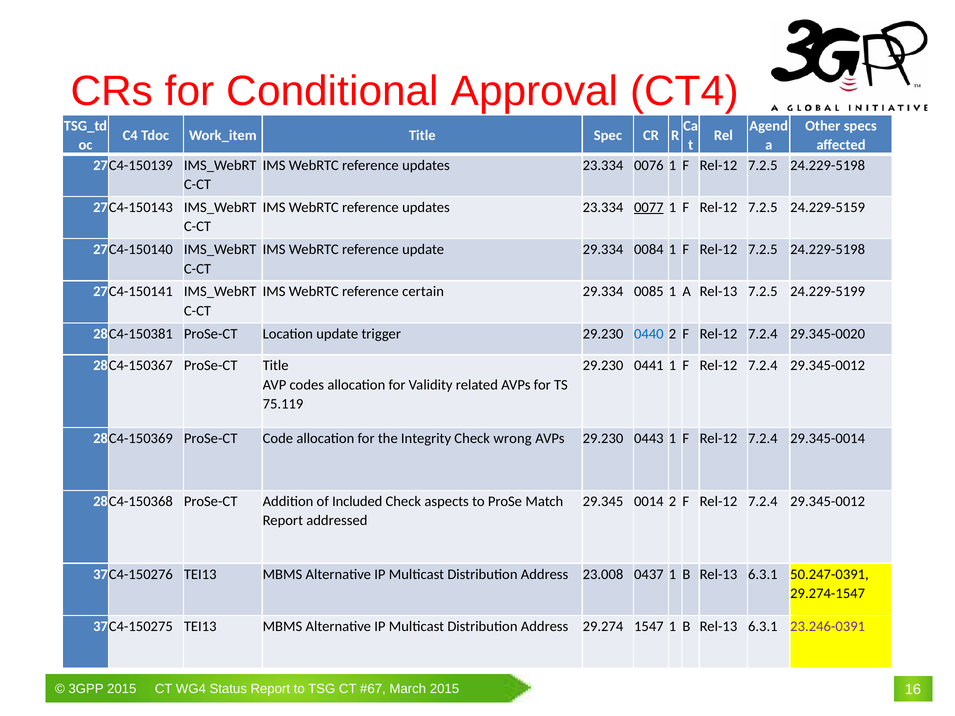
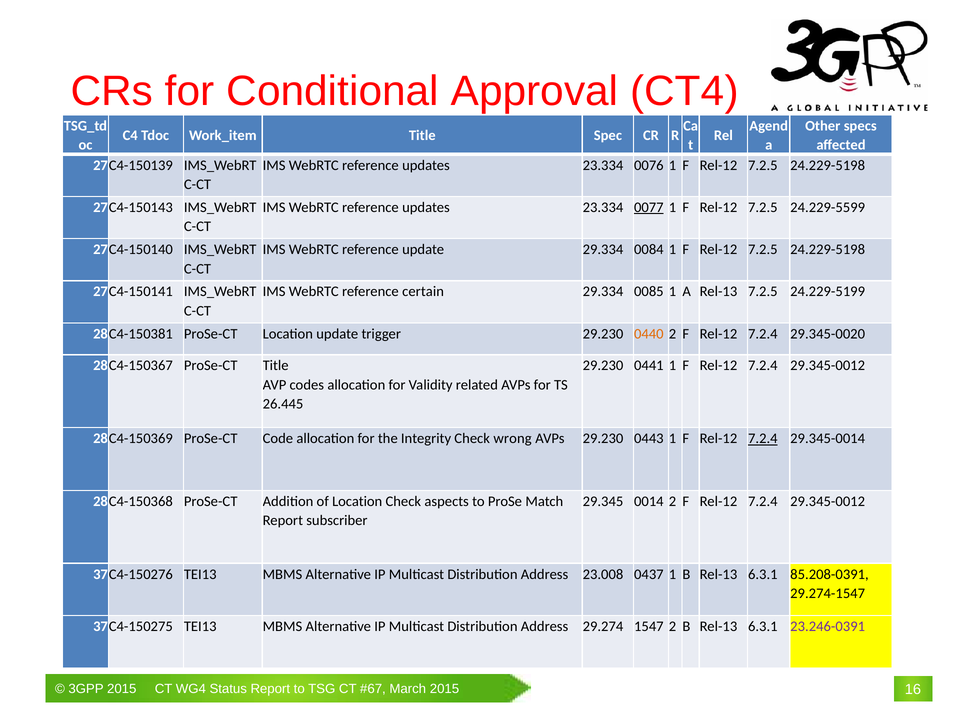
24.229-5159: 24.229-5159 -> 24.229-5599 (828, 207)
0440 colour: blue -> orange (649, 334)
75.119: 75.119 -> 26.445 (283, 404)
7.2.4 underline: none -> present (763, 439)
of Included: Included -> Location (357, 501)
addressed: addressed -> subscriber (337, 521)
50.247-0391: 50.247-0391 -> 85.208-0391 (829, 574)
1547 1: 1 -> 2 (672, 627)
